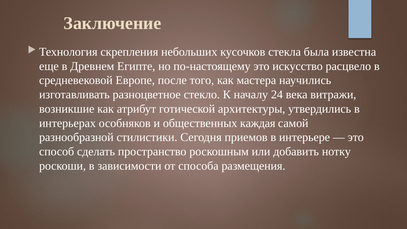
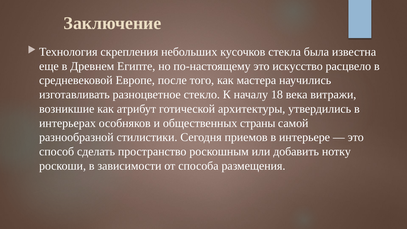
24: 24 -> 18 (277, 95)
каждая: каждая -> страны (258, 123)
